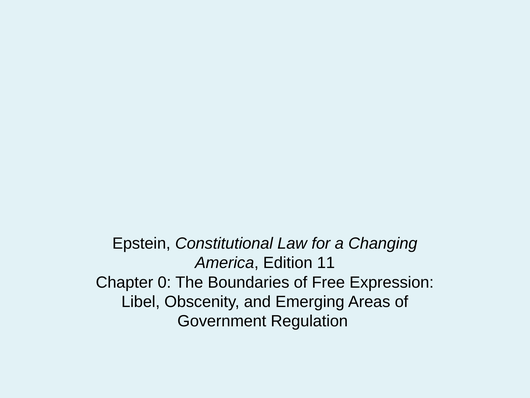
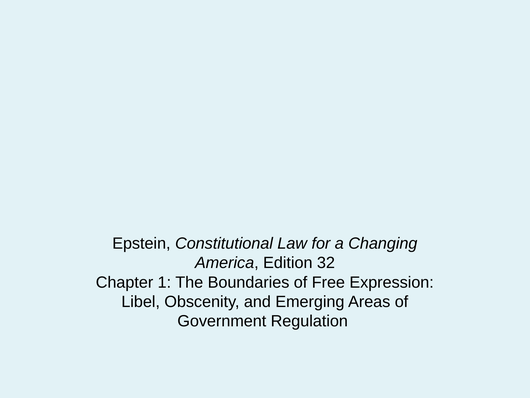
11: 11 -> 32 (326, 263)
0: 0 -> 1 (164, 282)
